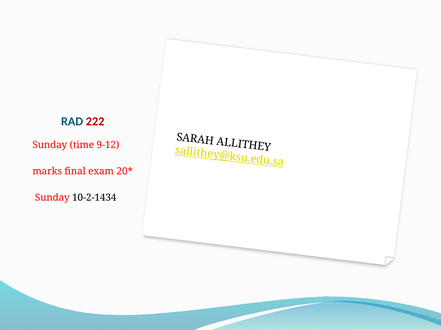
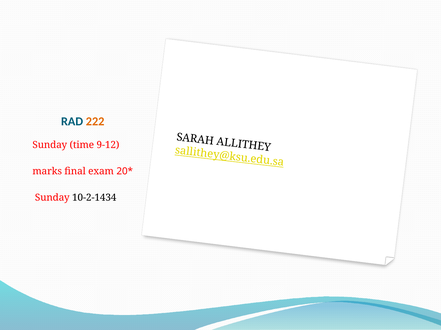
222 colour: red -> orange (95, 122)
